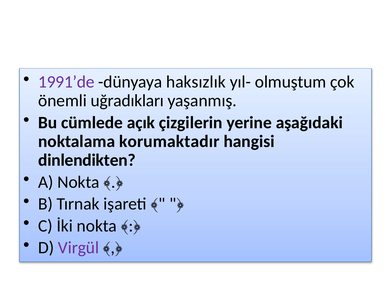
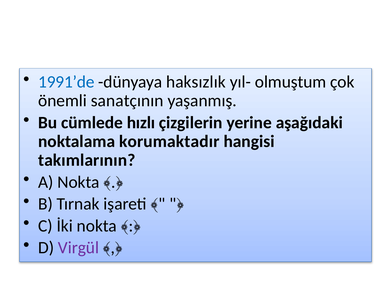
1991’de colour: purple -> blue (66, 82)
uğradıkları: uğradıkları -> sanatçının (127, 101)
açık: açık -> hızlı (141, 123)
dinlendikten: dinlendikten -> takımlarının (87, 160)
